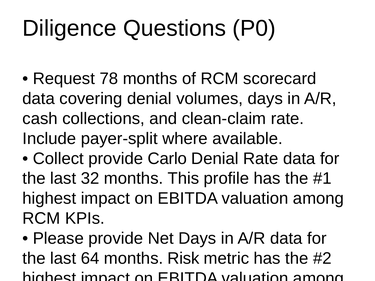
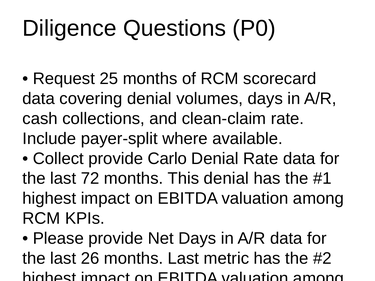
78: 78 -> 25 (109, 79)
32: 32 -> 72 (90, 179)
This profile: profile -> denial (226, 179)
64: 64 -> 26 (90, 259)
months Risk: Risk -> Last (183, 259)
